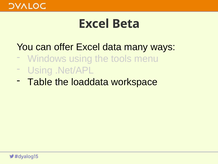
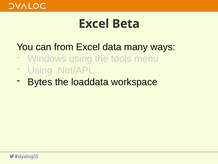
offer: offer -> from (64, 47)
Table: Table -> Bytes (40, 82)
